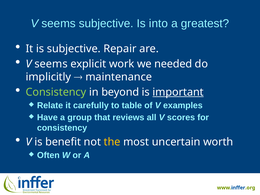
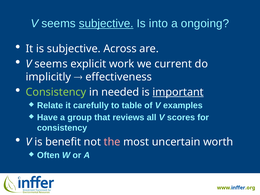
subjective underline: none -> present (106, 24)
greatest: greatest -> ongoing (205, 24)
Repair: Repair -> Across (120, 49)
needed: needed -> current (173, 64)
maintenance: maintenance -> effectiveness (119, 77)
beyond: beyond -> needed (120, 92)
the colour: yellow -> pink (112, 142)
